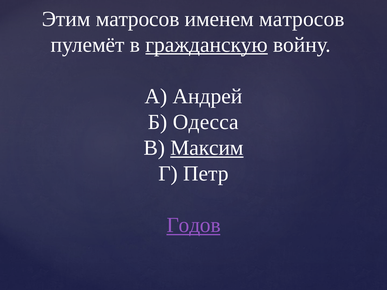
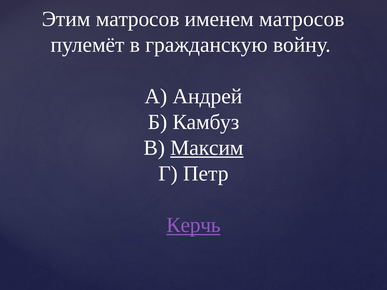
гражданскую underline: present -> none (207, 45)
Одесса: Одесса -> Камбуз (206, 122)
Годов: Годов -> Керчь (194, 225)
